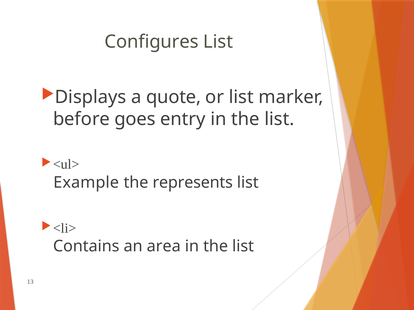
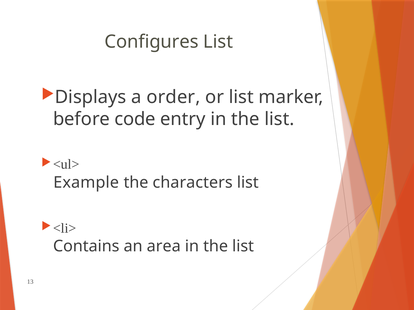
quote: quote -> order (173, 97)
goes: goes -> code (135, 119)
represents: represents -> characters (193, 183)
